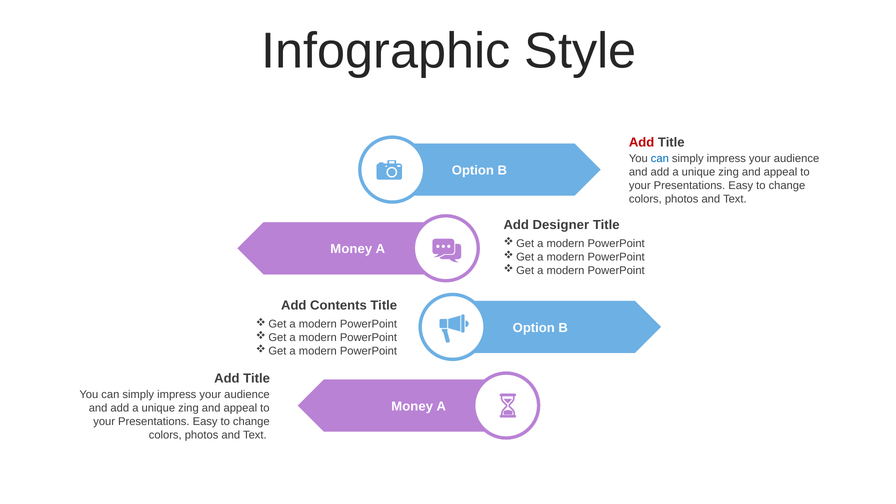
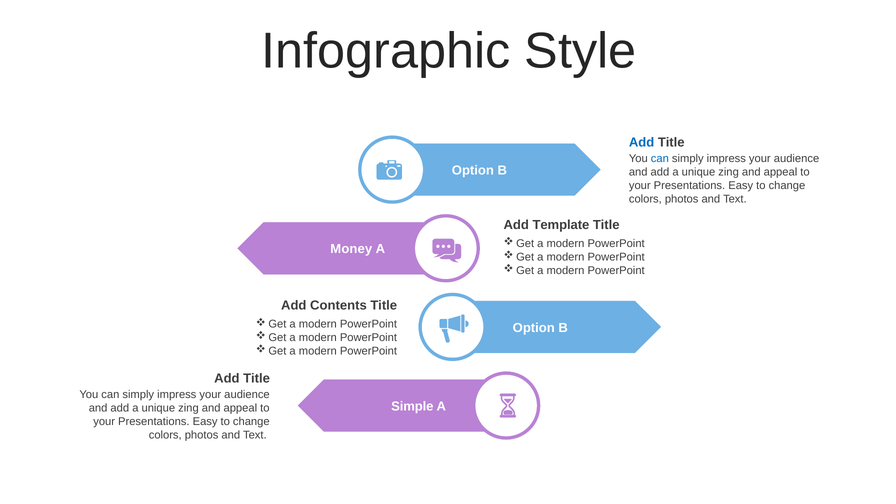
Add colour: red -> blue (642, 142)
Designer: Designer -> Template (561, 225)
Money: Money -> Simple (412, 406)
